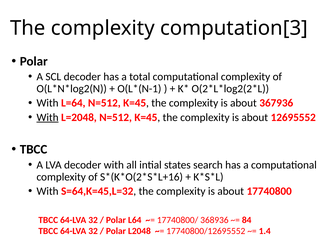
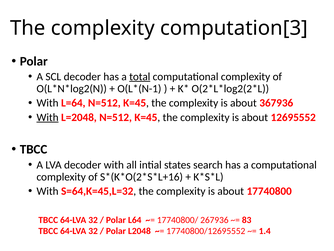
total underline: none -> present (140, 76)
368936: 368936 -> 267936 (214, 220)
84: 84 -> 83 (247, 220)
